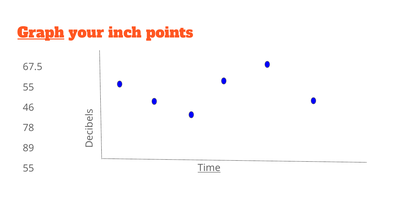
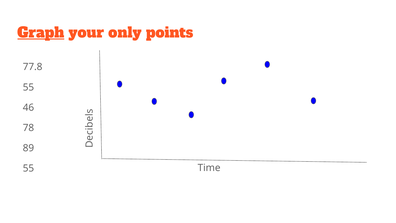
inch: inch -> only (125, 33)
67.5: 67.5 -> 77.8 (33, 67)
Time underline: present -> none (209, 168)
